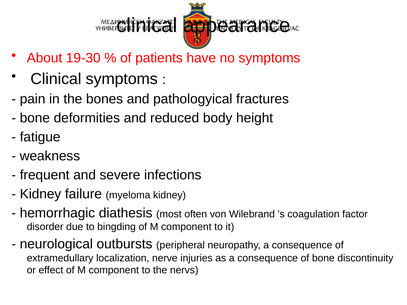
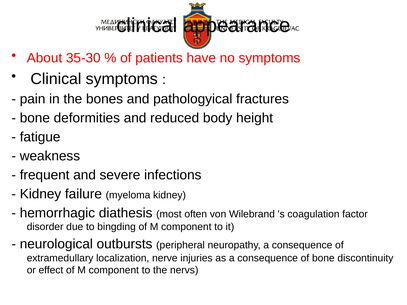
19-30: 19-30 -> 35-30 (83, 58)
